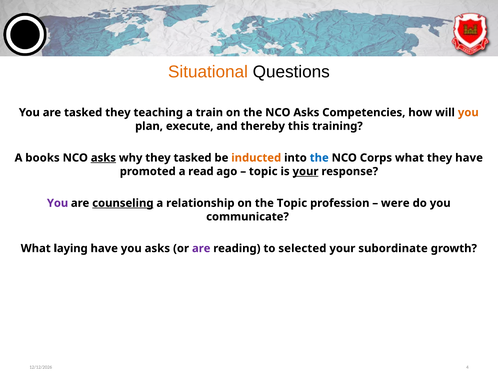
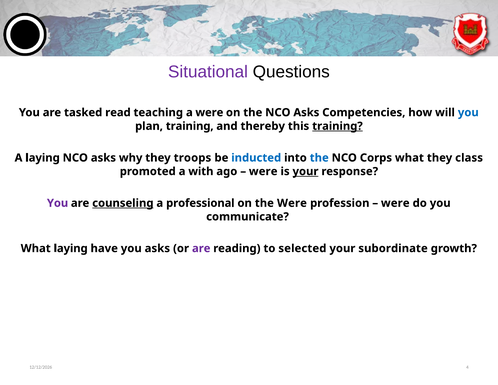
Situational colour: orange -> purple (208, 72)
tasked they: they -> read (118, 112)
a train: train -> were (209, 112)
you colour: orange -> blue (468, 112)
plan execute: execute -> training (190, 126)
training underline: none -> present (337, 126)
A books: books -> laying (43, 158)
asks underline: present -> none (103, 158)
they tasked: tasked -> troops (192, 158)
inducted colour: orange -> blue (256, 158)
they have: have -> class (469, 158)
read: read -> with (201, 171)
topic: topic -> were (263, 171)
relationship: relationship -> professional (200, 203)
the Topic: Topic -> Were (292, 203)
